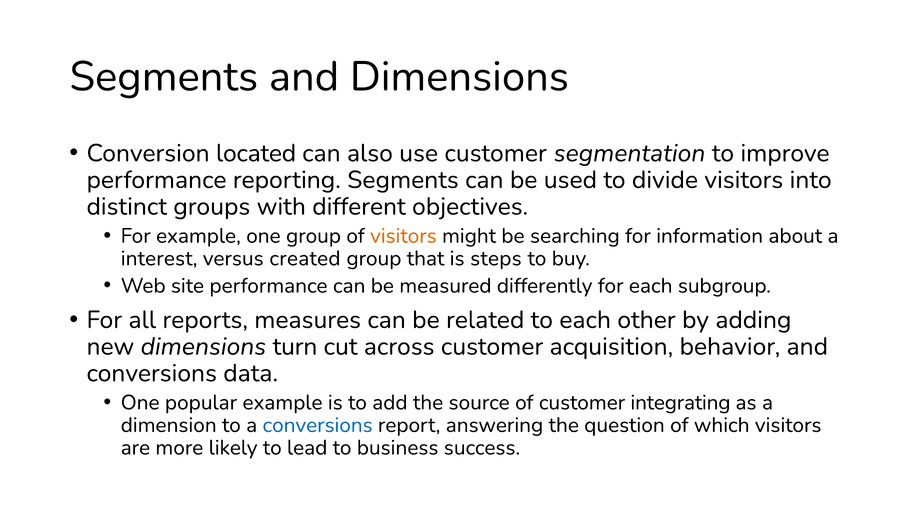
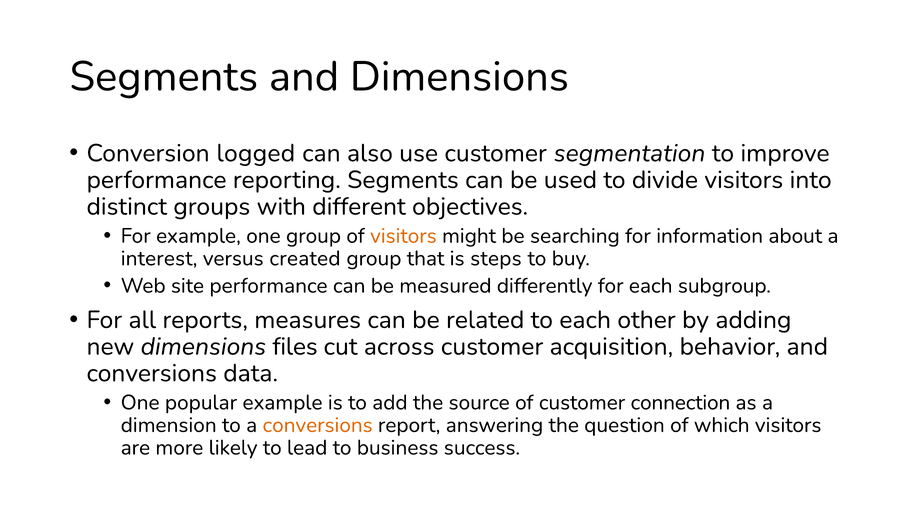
located: located -> logged (256, 153)
turn: turn -> files (295, 346)
integrating: integrating -> connection (680, 402)
conversions colour: blue -> orange (318, 425)
